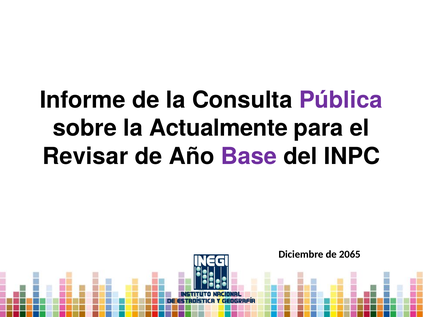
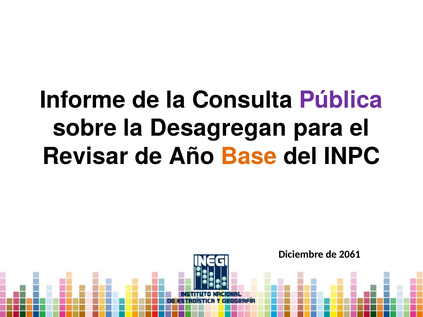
Actualmente: Actualmente -> Desagregan (218, 128)
Base colour: purple -> orange (249, 156)
2065: 2065 -> 2061 (350, 254)
